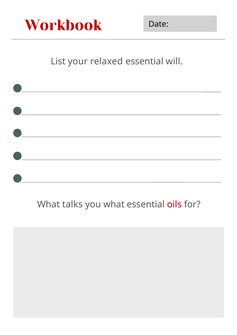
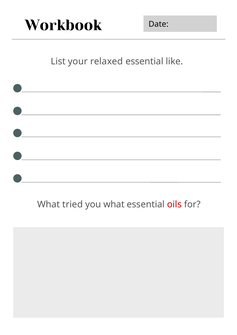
Workbook colour: red -> black (64, 25)
will: will -> like (174, 61)
talks: talks -> tried (73, 205)
